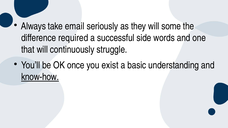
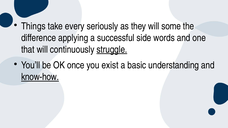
Always: Always -> Things (33, 26)
email: email -> every (75, 26)
required: required -> applying (73, 38)
struggle underline: none -> present (112, 50)
